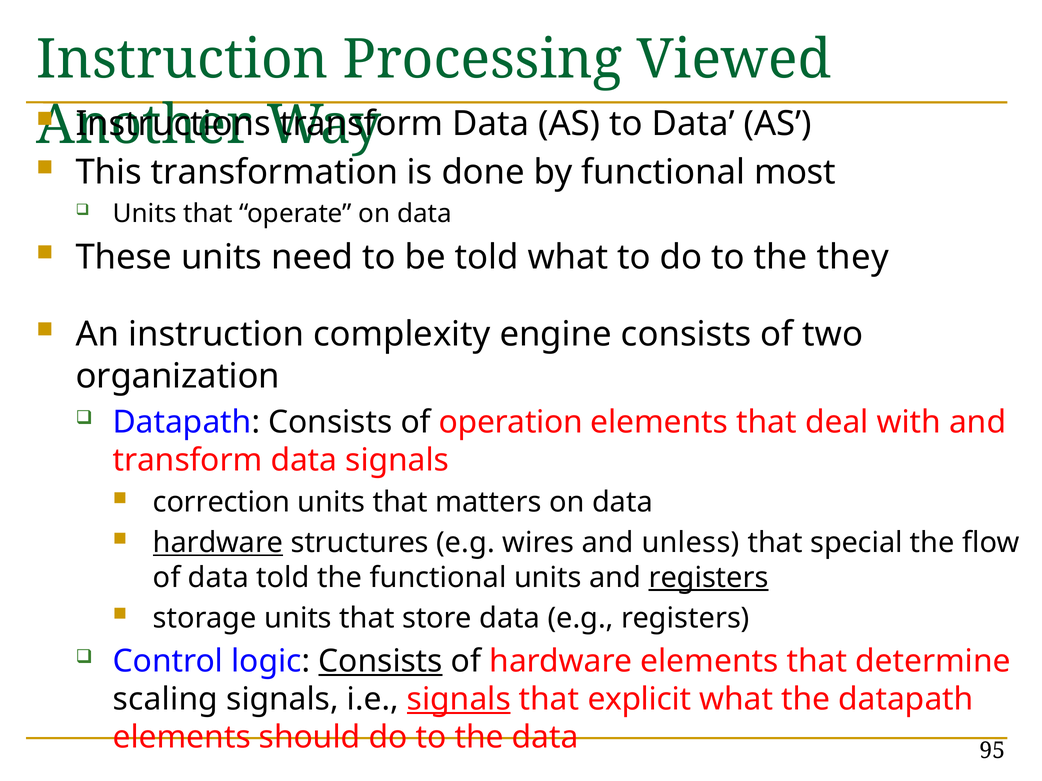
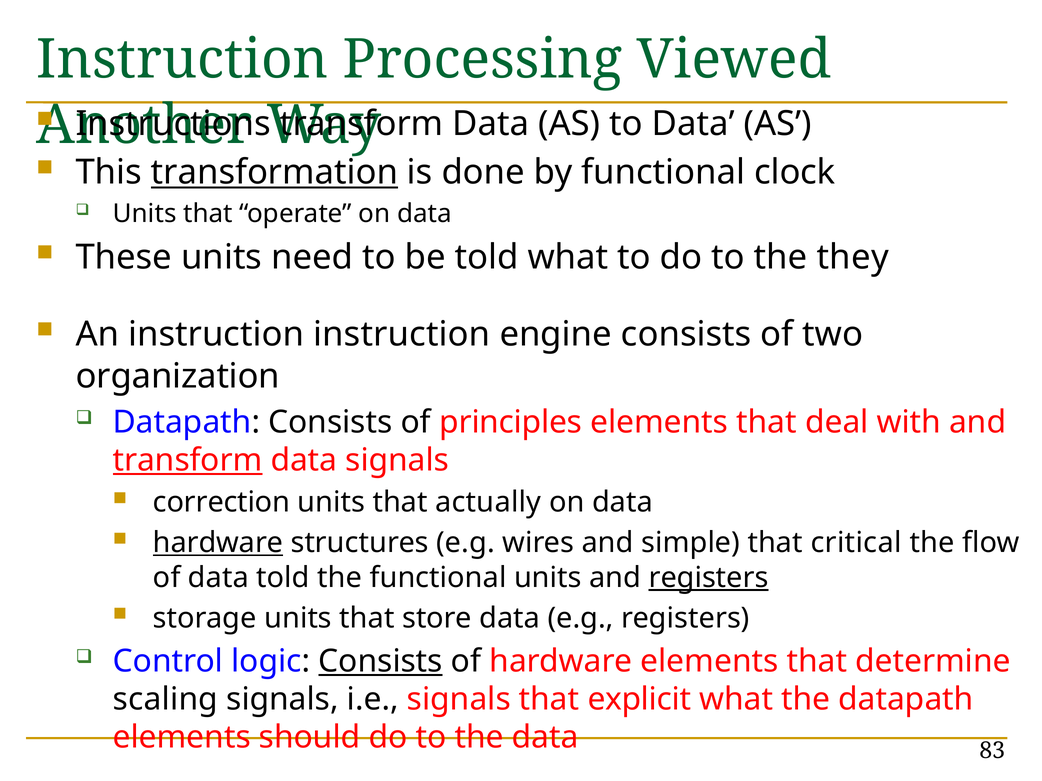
transformation underline: none -> present (274, 173)
most: most -> clock (795, 173)
instruction complexity: complexity -> instruction (402, 335)
operation: operation -> principles (511, 422)
transform underline: none -> present (188, 461)
matters: matters -> actually (488, 503)
unless: unless -> simple (691, 543)
special: special -> critical (856, 543)
signals underline: present -> none (459, 700)
95: 95 -> 83 (992, 751)
